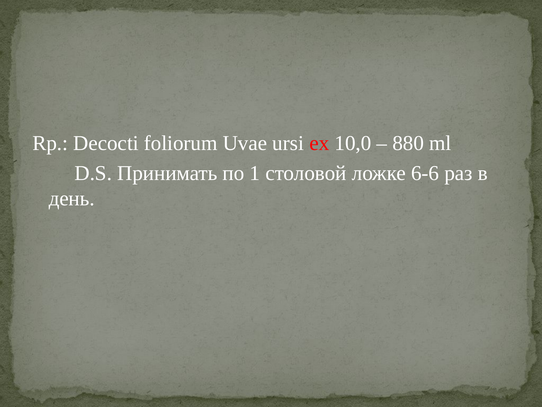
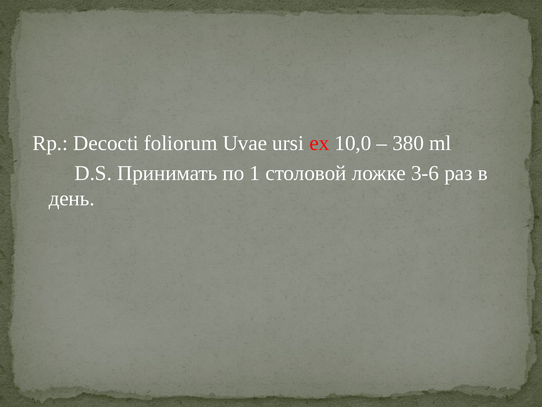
880: 880 -> 380 (408, 143)
6-6: 6-6 -> 3-6 (425, 173)
